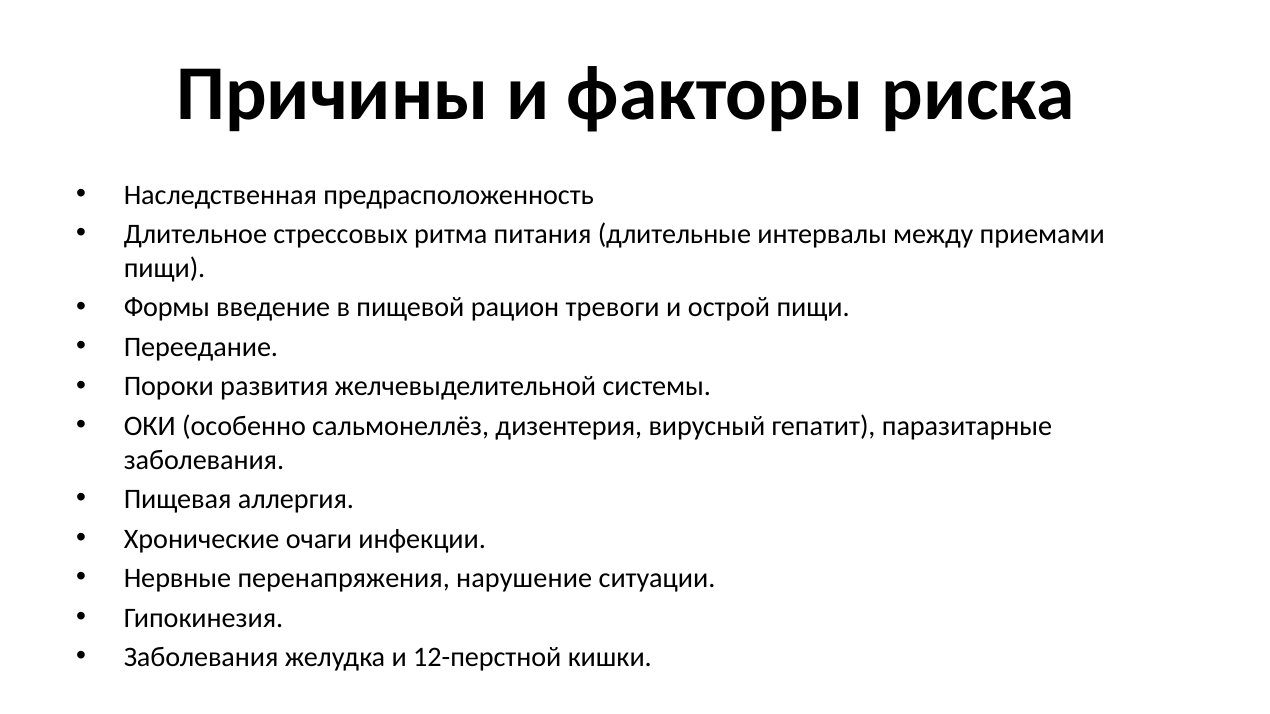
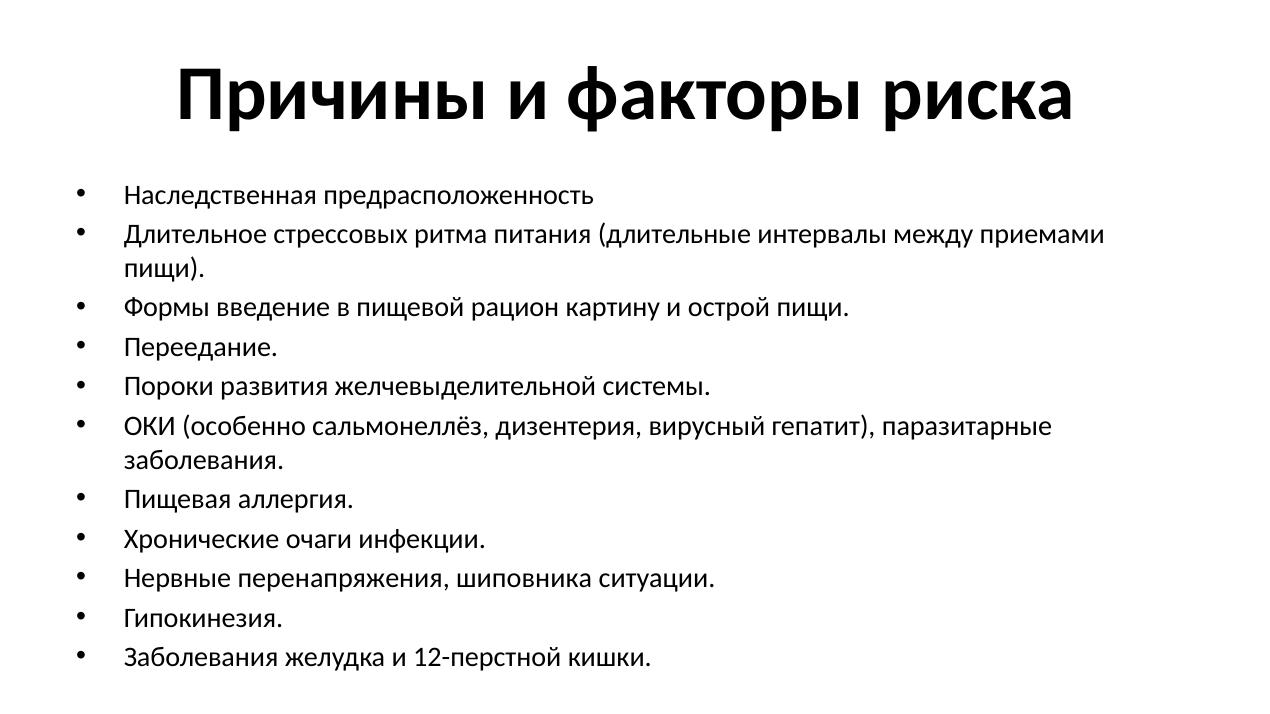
тревоги: тревоги -> картину (613, 308)
нарушение: нарушение -> шиповника (524, 579)
